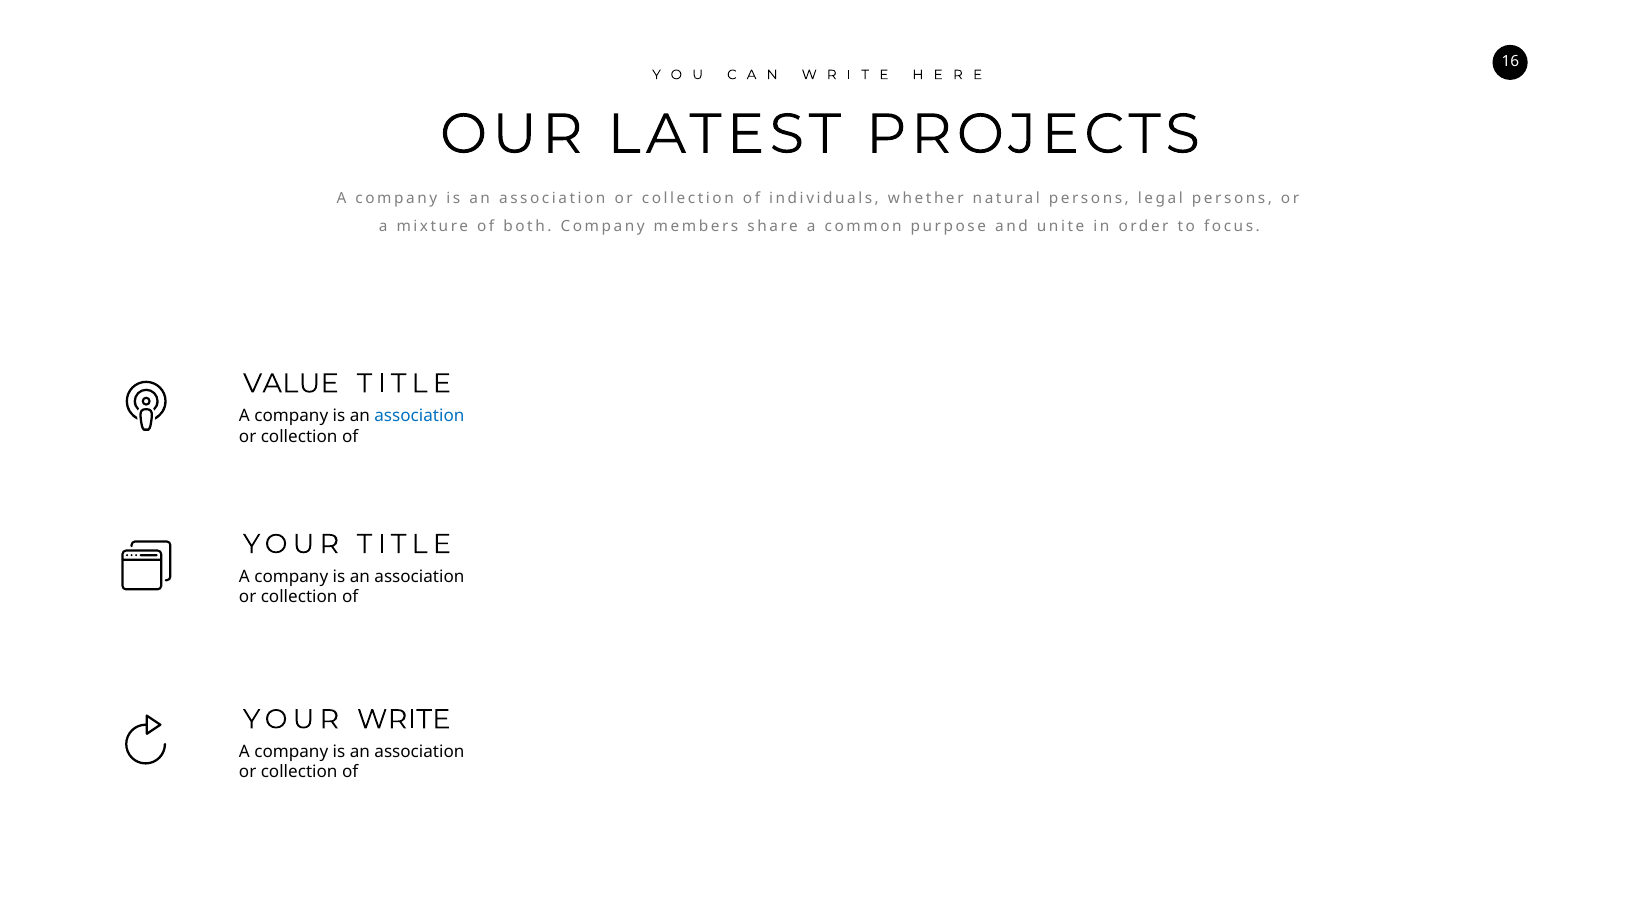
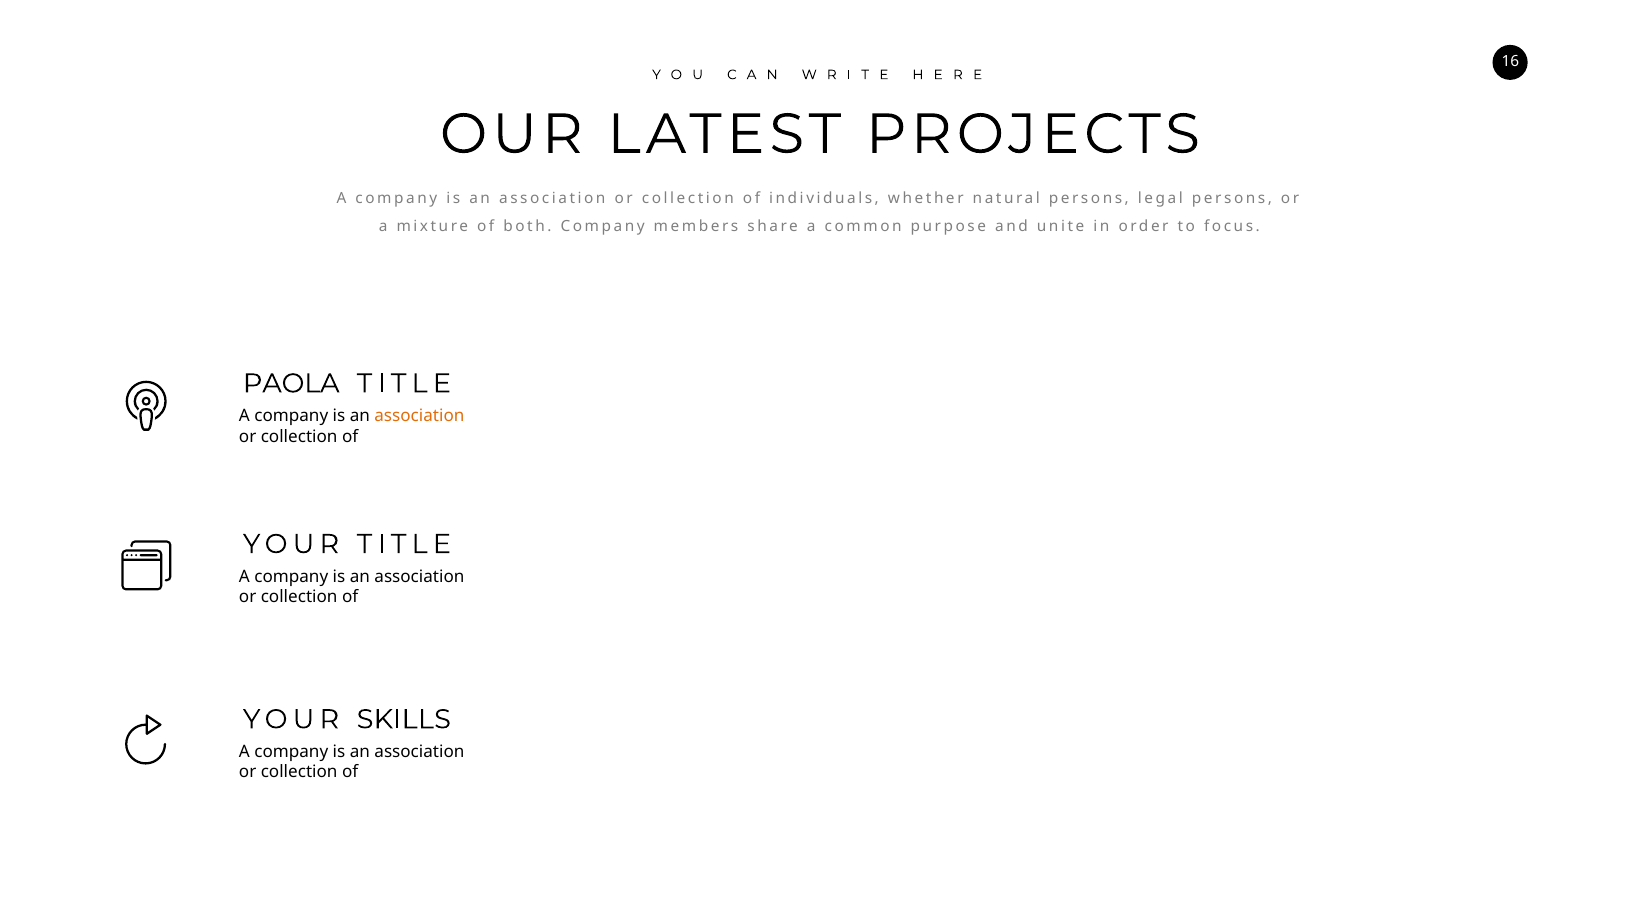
VALUE: VALUE -> PAOLA (291, 384)
association colour: blue -> orange (419, 416)
WRITE: WRITE -> SKILLS (404, 719)
